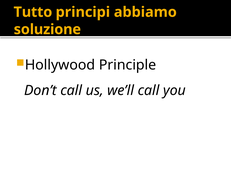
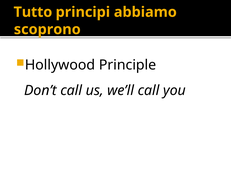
soluzione: soluzione -> scoprono (47, 29)
